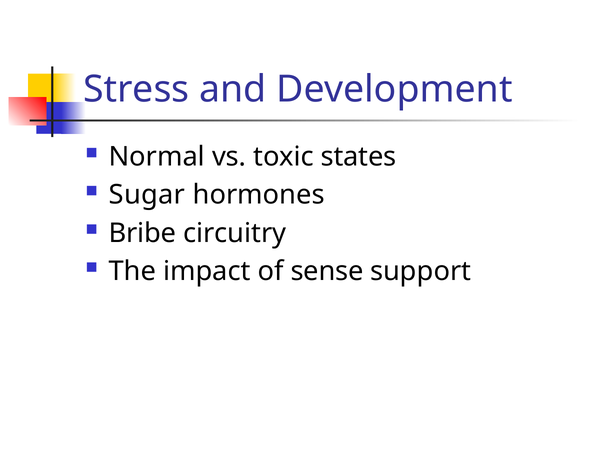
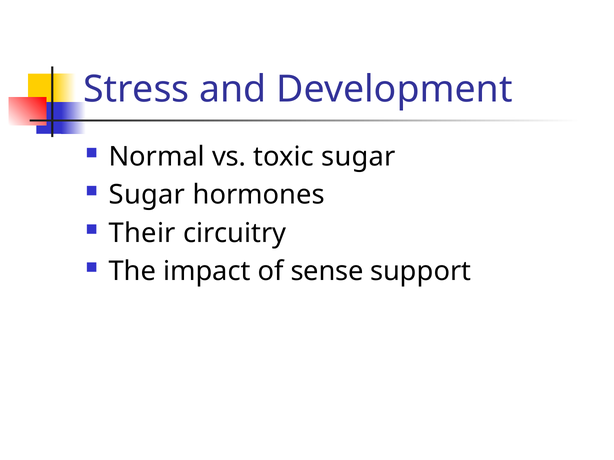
toxic states: states -> sugar (358, 157)
Bribe: Bribe -> Their (142, 233)
